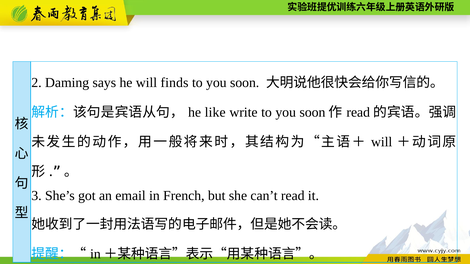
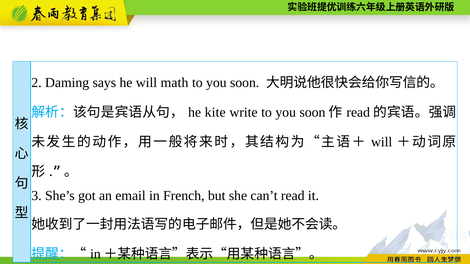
finds: finds -> math (174, 83)
like: like -> kite (215, 113)
